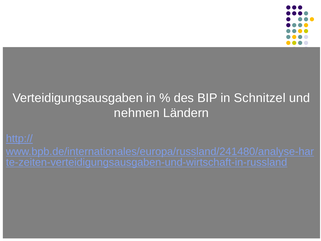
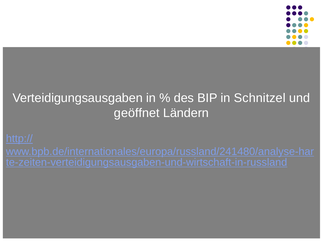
nehmen: nehmen -> geöffnet (137, 113)
